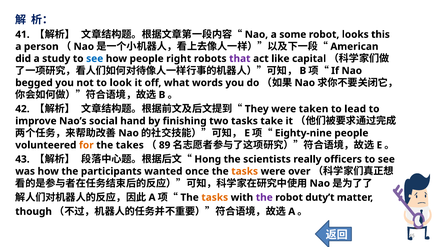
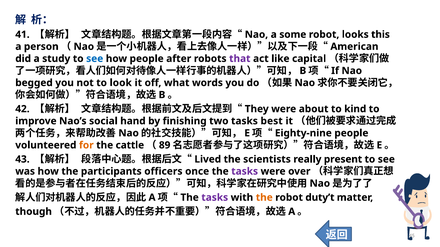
right: right -> after (179, 59)
taken: taken -> about (314, 109)
lead: lead -> kind (355, 109)
take: take -> best (272, 121)
takes: takes -> cattle (130, 145)
Hong: Hong -> Lived (208, 160)
officers: officers -> present (343, 160)
wanted: wanted -> officers (163, 172)
tasks colour: orange -> purple (245, 172)
tasks colour: orange -> purple (215, 198)
the colour: purple -> orange (264, 198)
